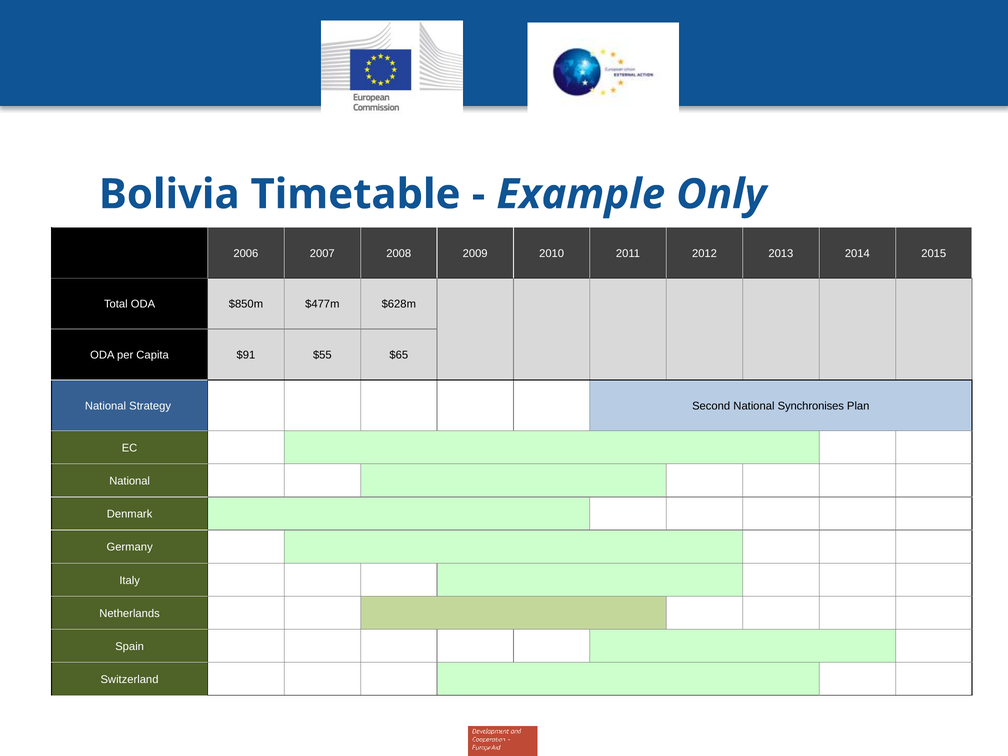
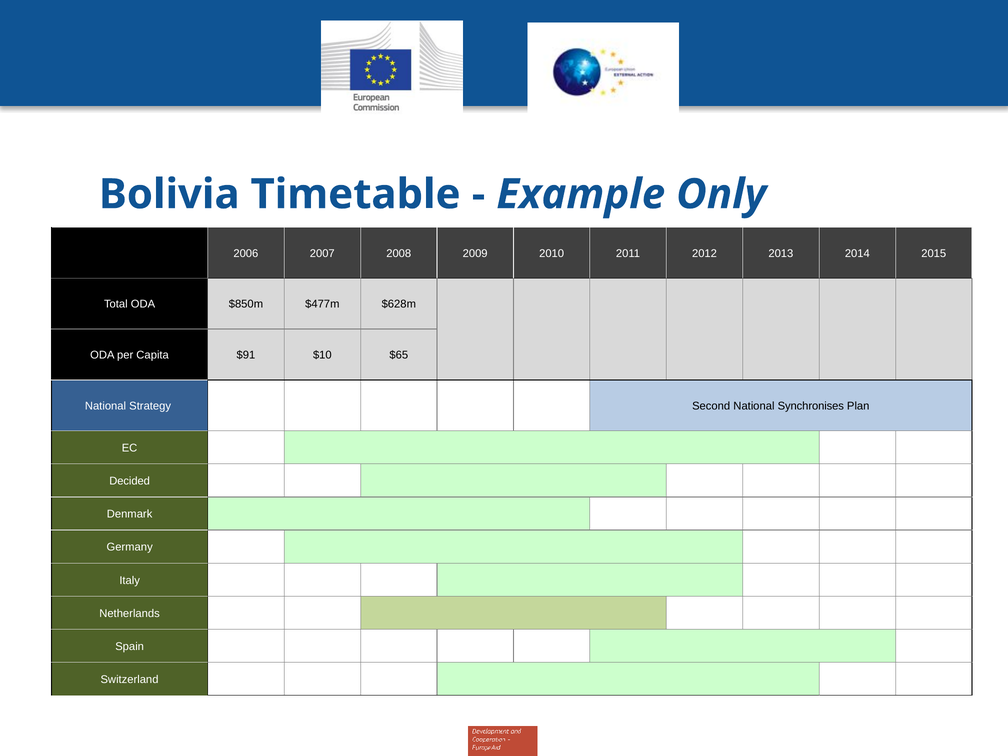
$55: $55 -> $10 (322, 355)
National: National -> Decided (130, 481)
